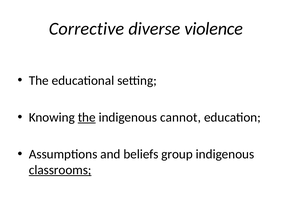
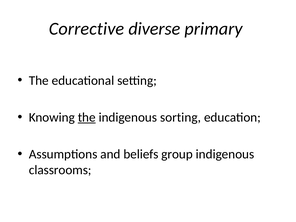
violence: violence -> primary (214, 29)
cannot: cannot -> sorting (181, 117)
classrooms underline: present -> none (60, 170)
